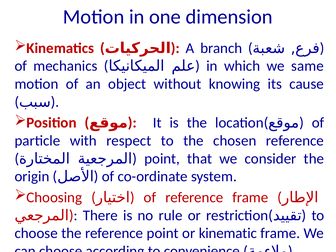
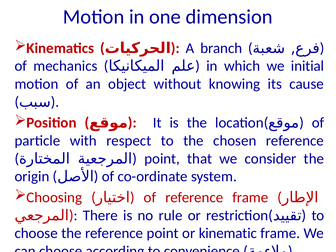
same: same -> initial (308, 66)
